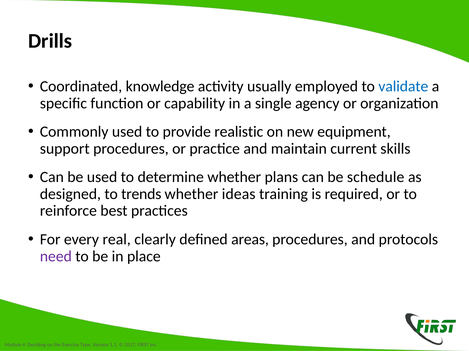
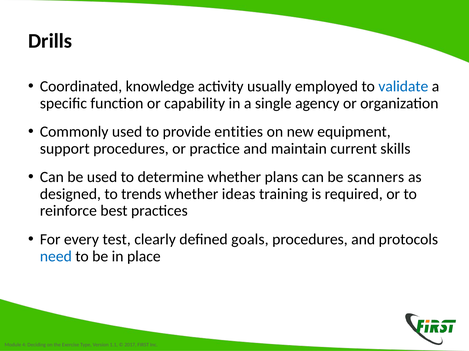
realistic: realistic -> entities (239, 132)
schedule: schedule -> scanners (376, 178)
real: real -> test (117, 240)
areas: areas -> goals (250, 240)
need colour: purple -> blue (56, 257)
